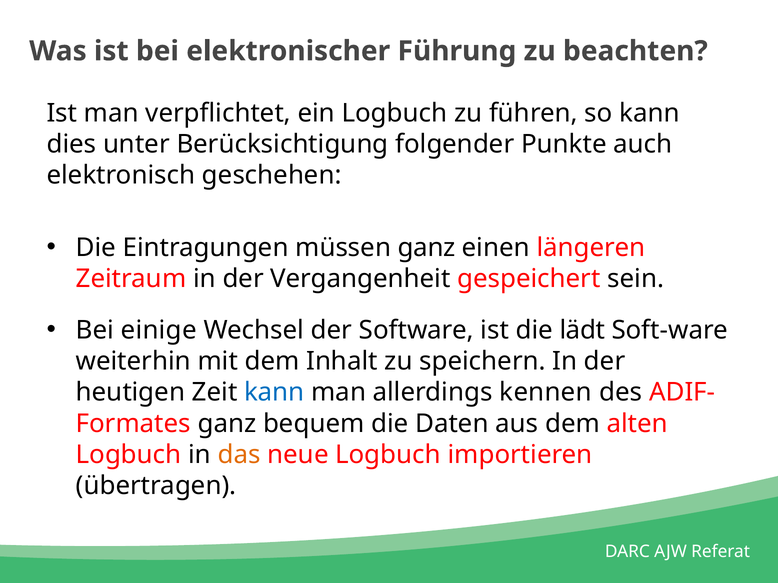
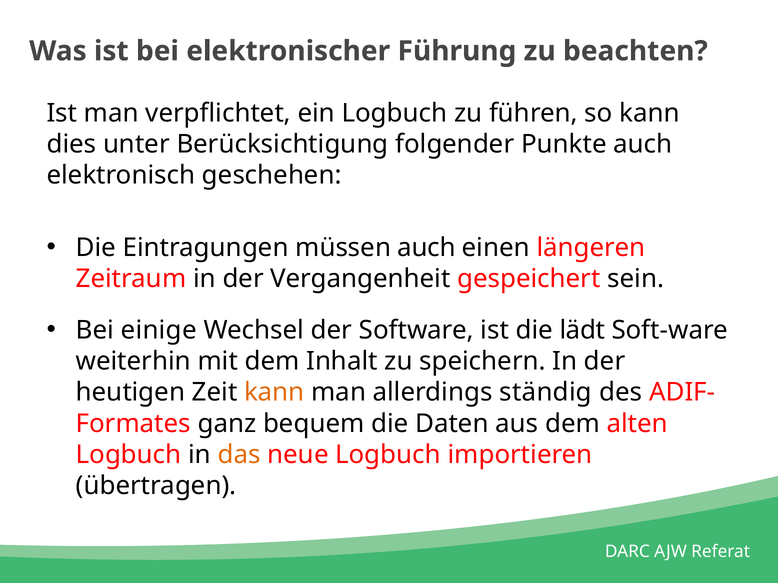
müssen ganz: ganz -> auch (427, 248)
kann colour: blue -> orange (274, 393)
kennen: kennen -> ständig (546, 393)
